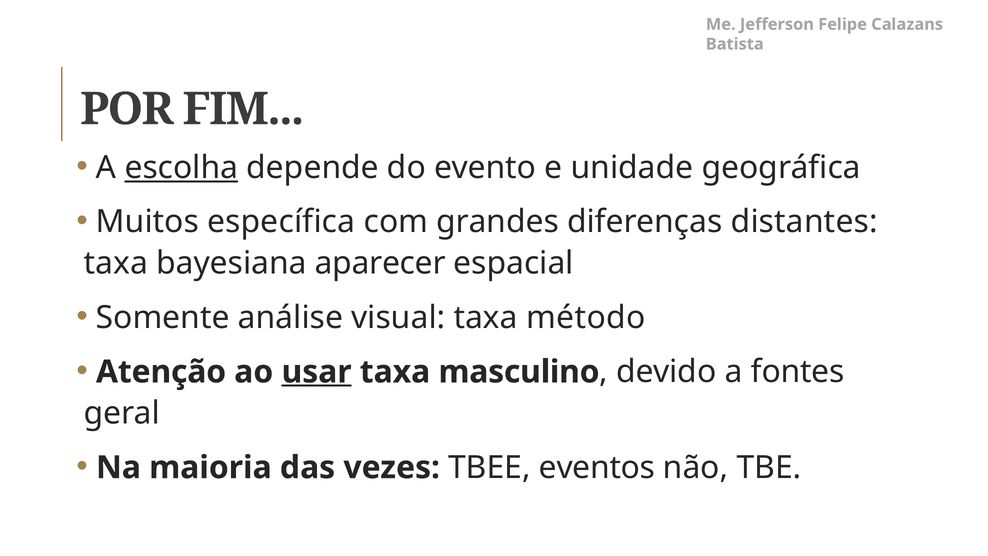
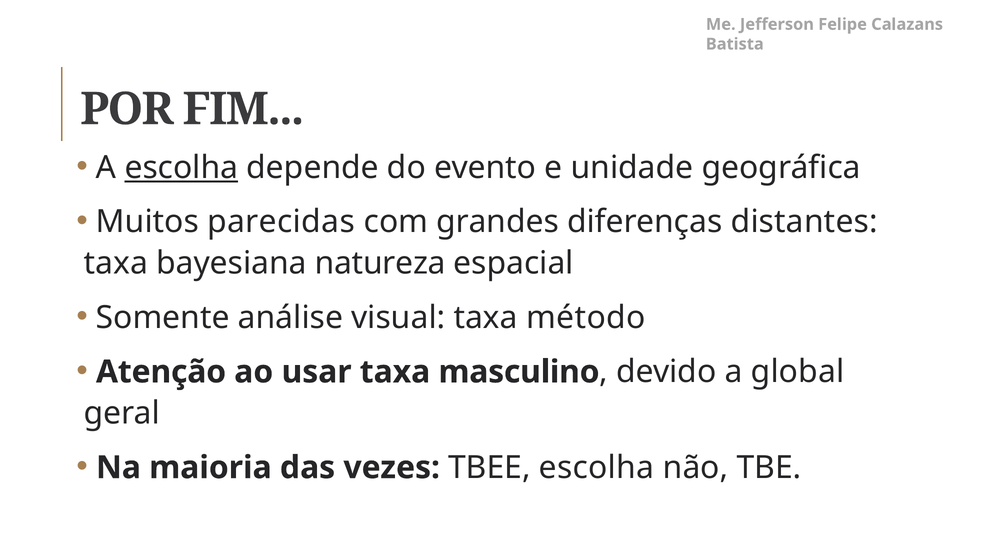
específica: específica -> parecidas (281, 222)
aparecer: aparecer -> natureza (380, 263)
usar underline: present -> none (317, 372)
fontes: fontes -> global (798, 372)
TBEE eventos: eventos -> escolha (597, 467)
